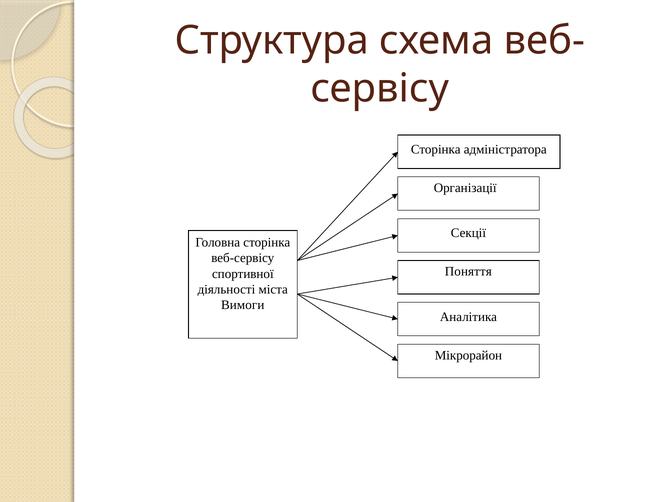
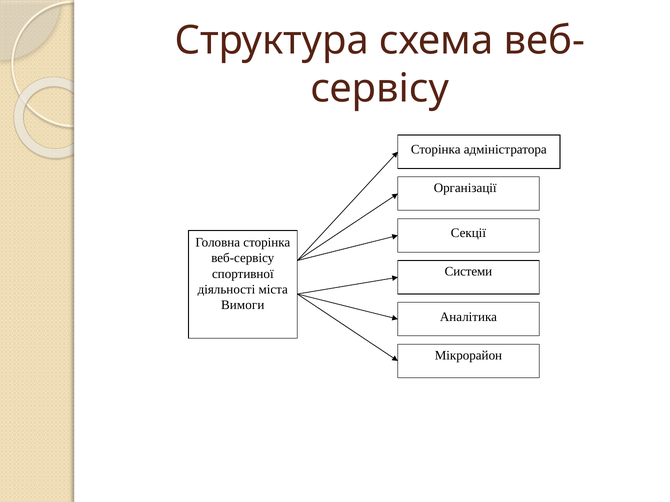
Поняття: Поняття -> Системи (468, 272)
